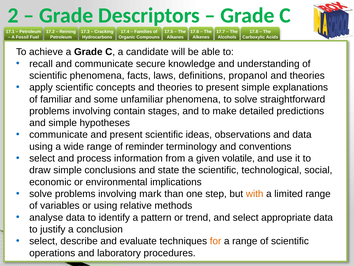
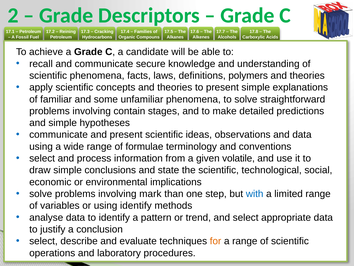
propanol: propanol -> polymers (248, 75)
reminder: reminder -> formulae (144, 146)
with colour: orange -> blue (255, 194)
using relative: relative -> identify (136, 205)
